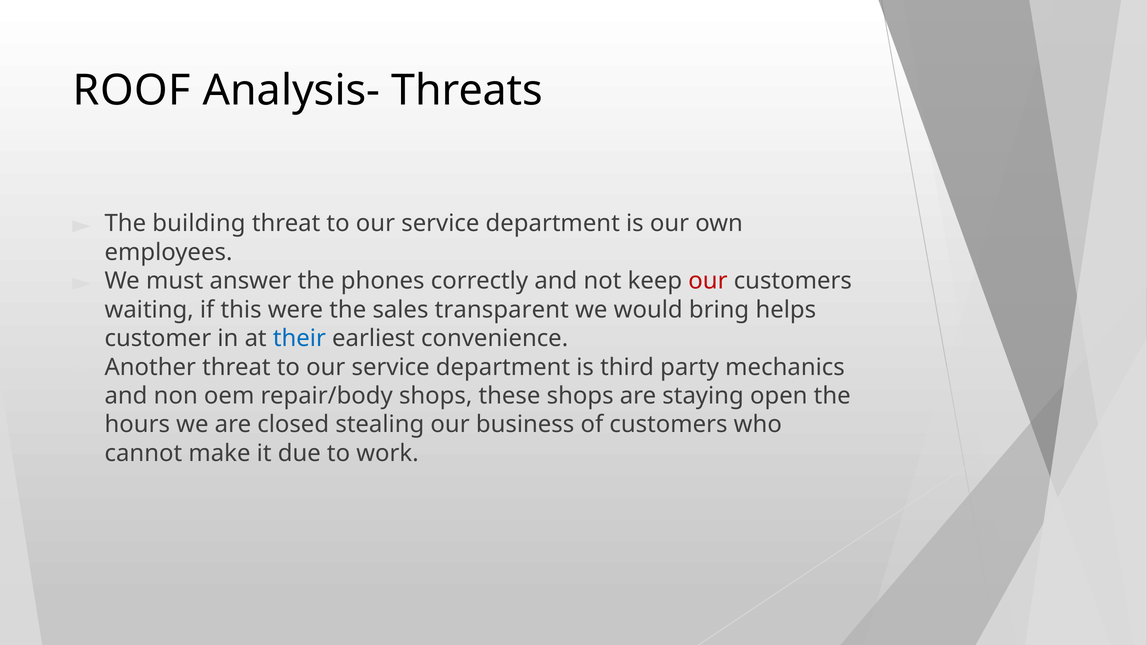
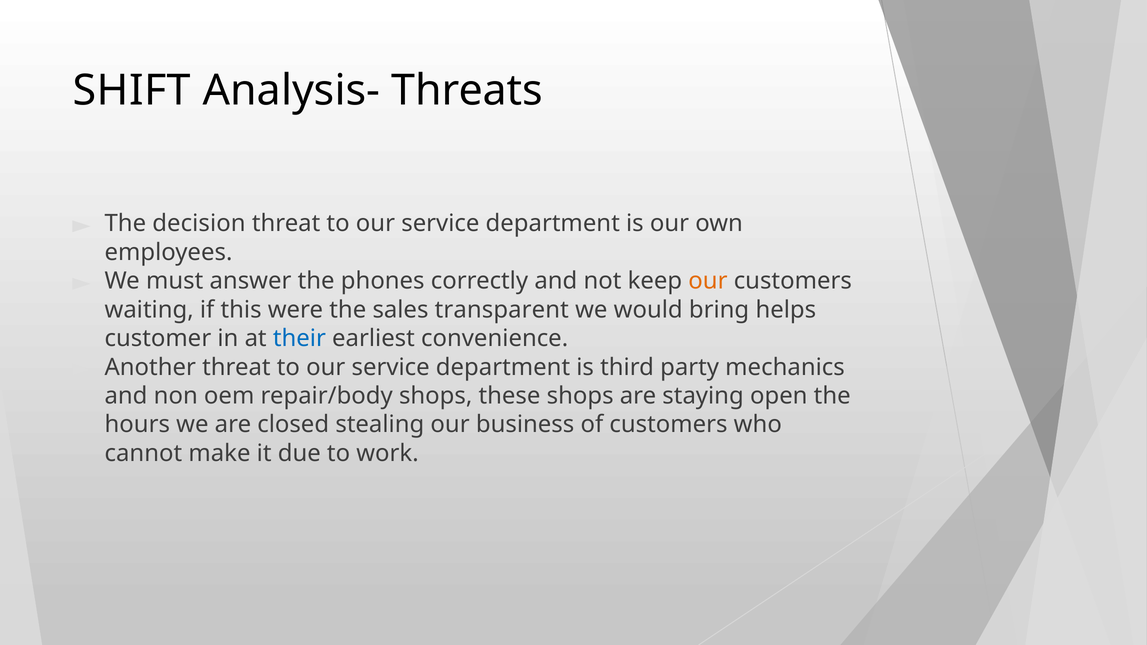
ROOF: ROOF -> SHIFT (132, 90)
building: building -> decision (199, 224)
our colour: red -> orange (708, 281)
